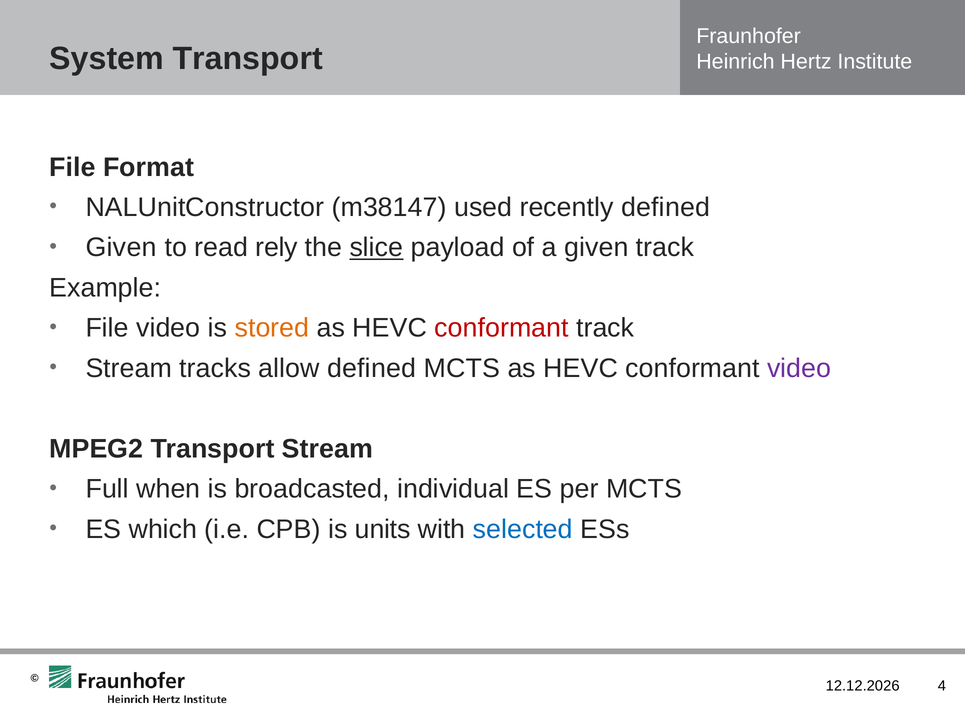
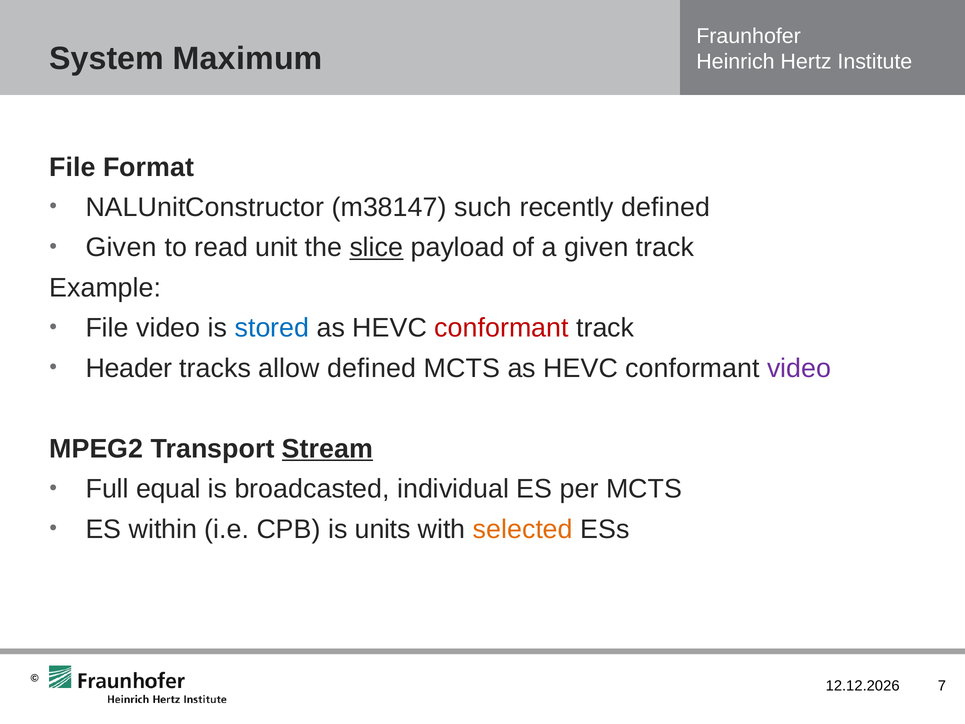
System Transport: Transport -> Maximum (248, 59)
used: used -> such (483, 207)
rely: rely -> unit (277, 248)
stored colour: orange -> blue (272, 328)
Stream: Stream -> Header (129, 368)
Stream underline: none -> present (327, 449)
when: when -> equal (168, 489)
which: which -> within (163, 529)
selected colour: blue -> orange (523, 529)
4: 4 -> 7 (942, 686)
